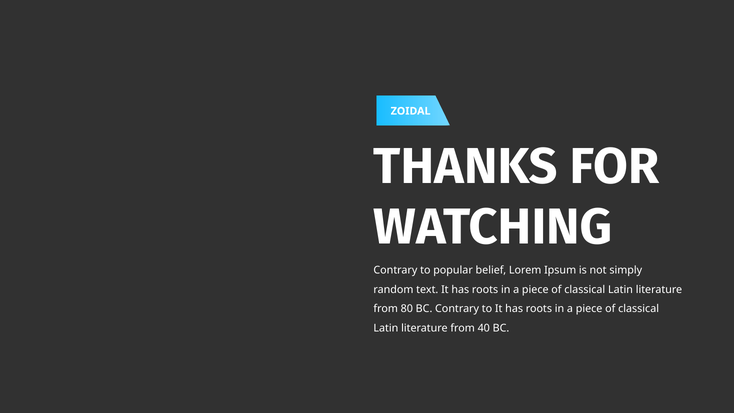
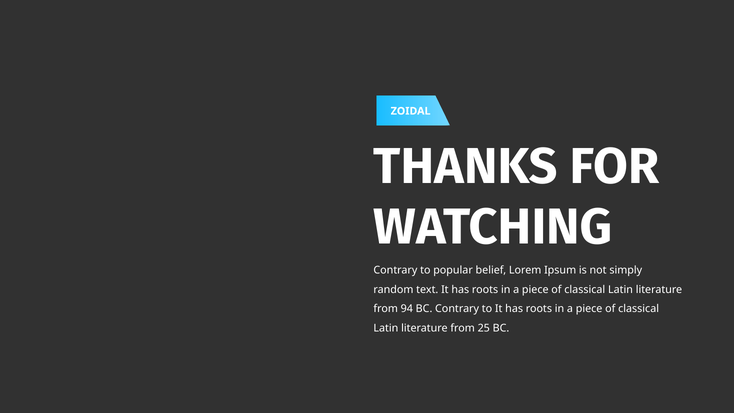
80: 80 -> 94 (407, 309)
40: 40 -> 25 (484, 328)
